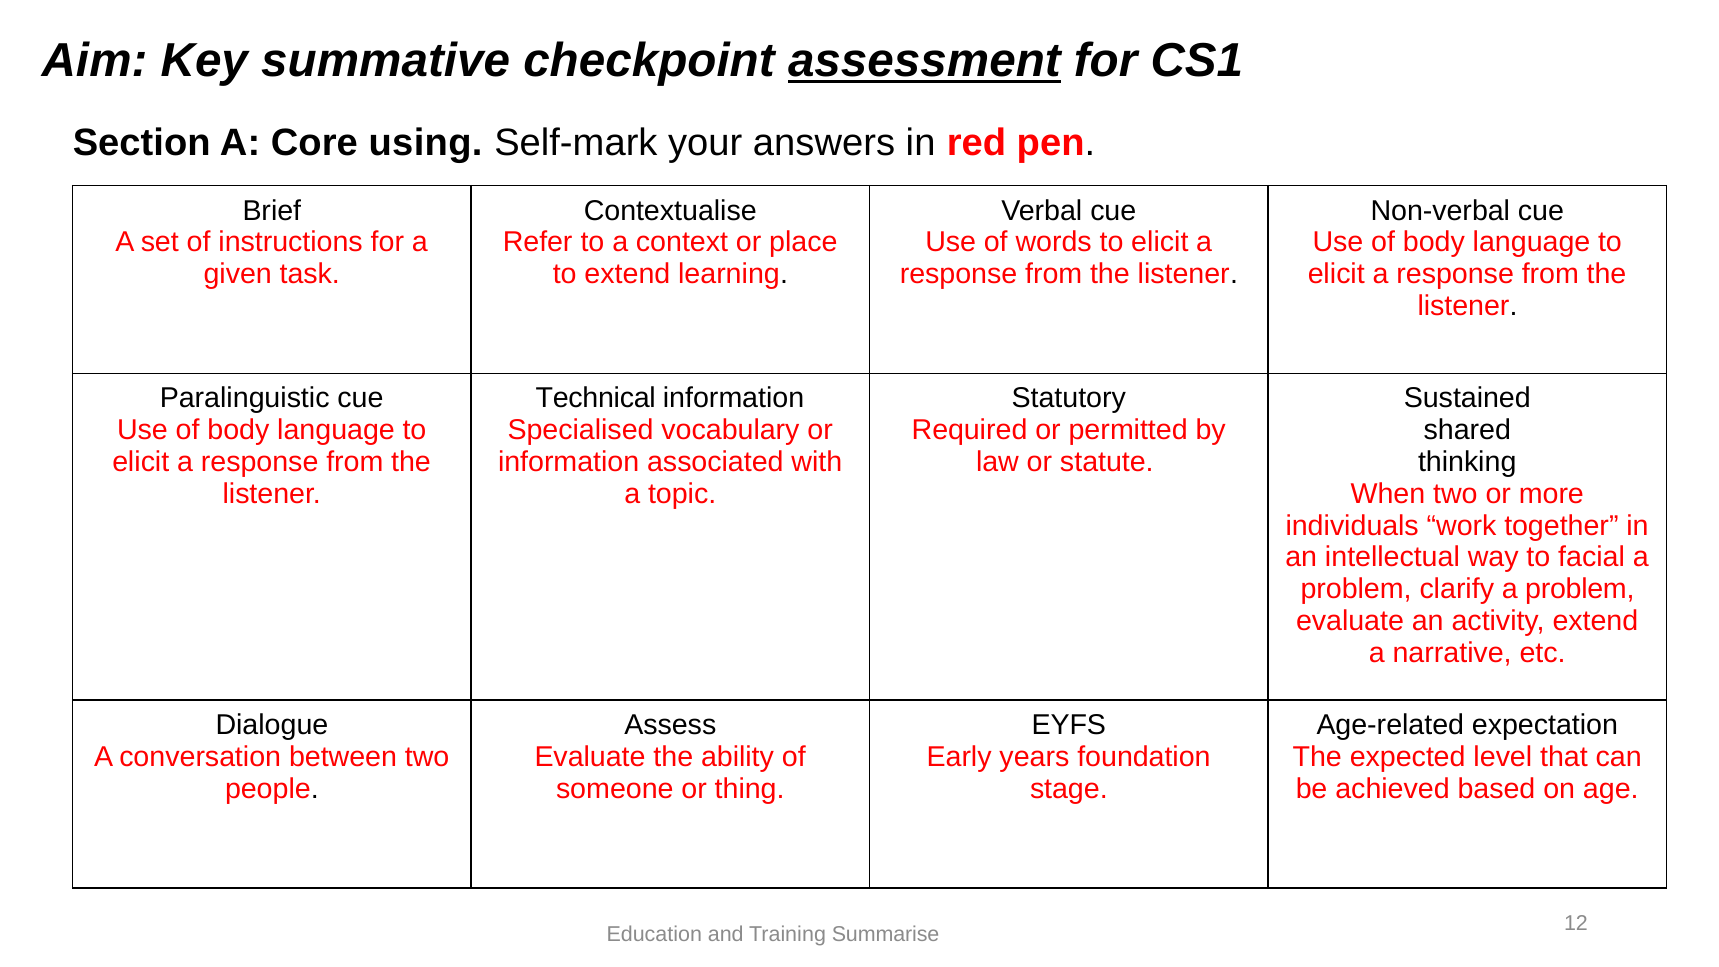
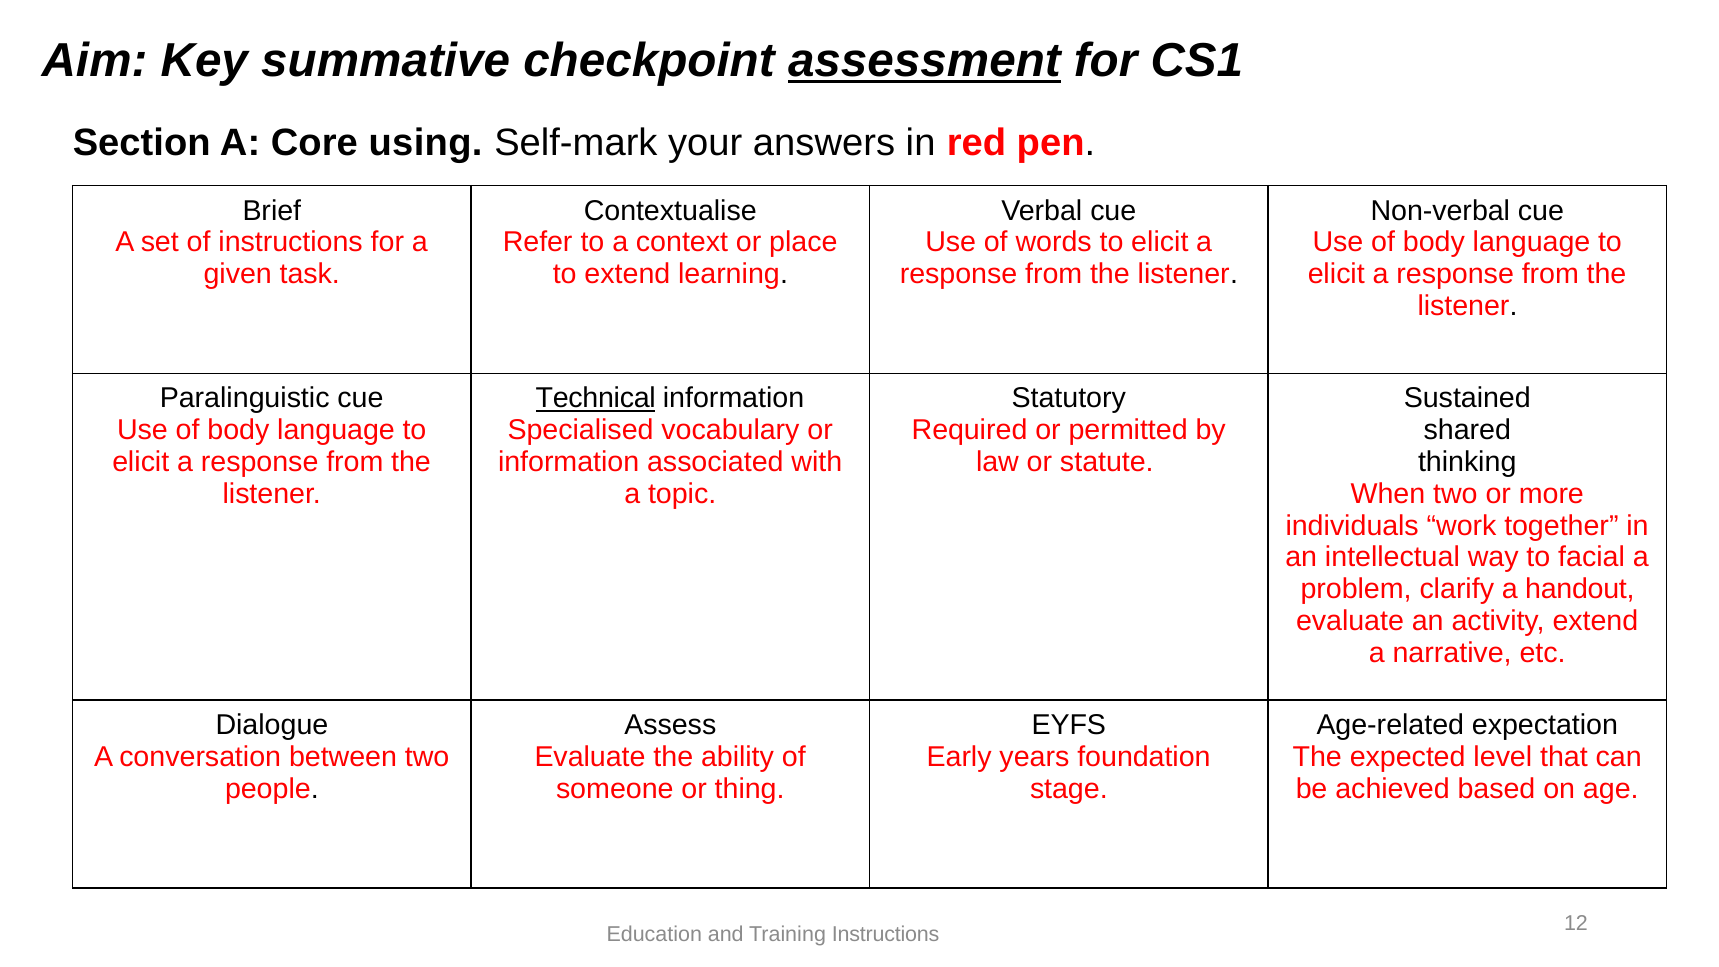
Technical underline: none -> present (596, 398)
clarify a problem: problem -> handout (1580, 589)
Training Summarise: Summarise -> Instructions (886, 935)
